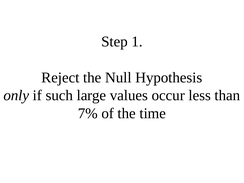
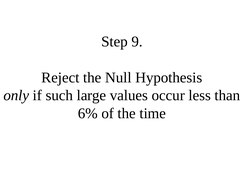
1: 1 -> 9 (137, 42)
7%: 7% -> 6% (88, 113)
